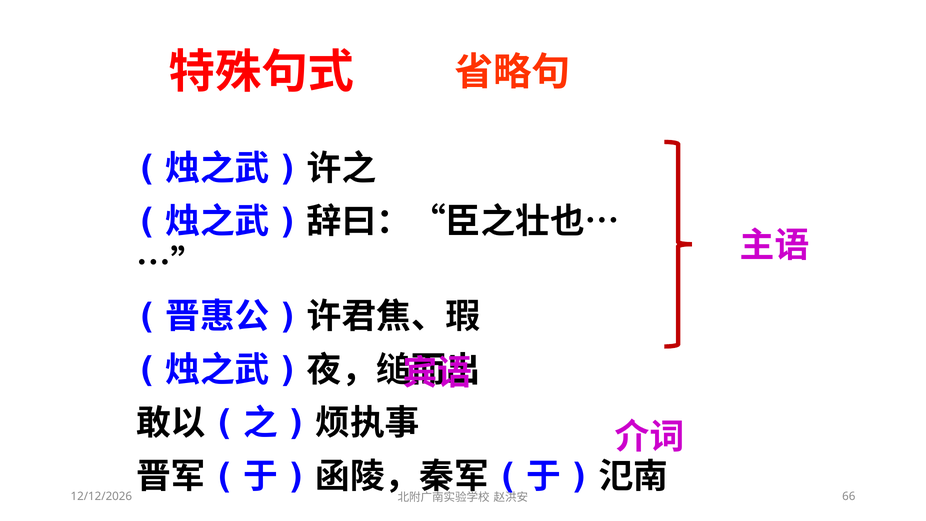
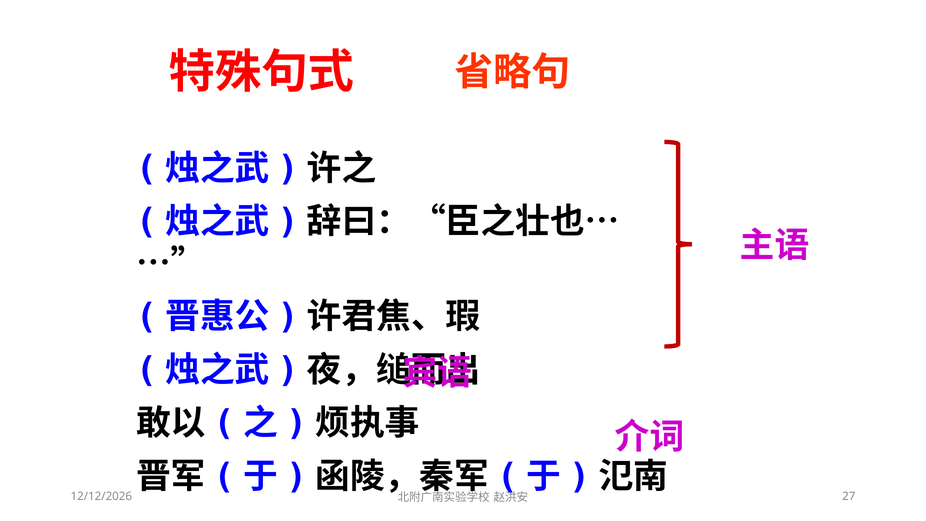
66: 66 -> 27 (849, 496)
